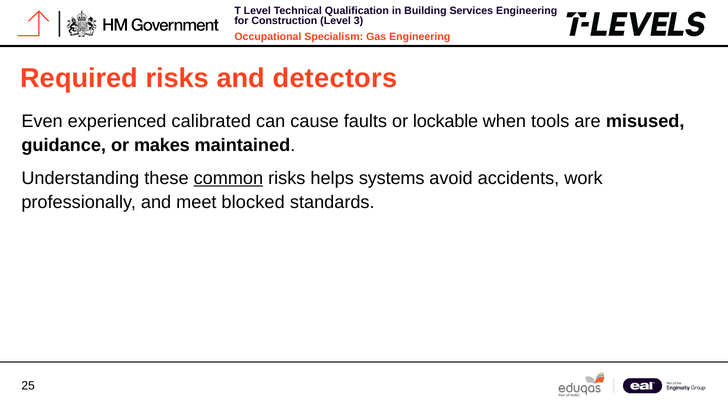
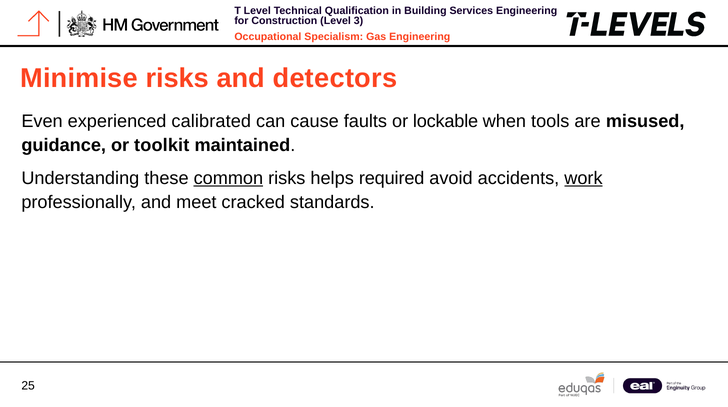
Required: Required -> Minimise (79, 78)
makes: makes -> toolkit (162, 145)
systems: systems -> required (392, 178)
work underline: none -> present (583, 178)
blocked: blocked -> cracked (253, 202)
